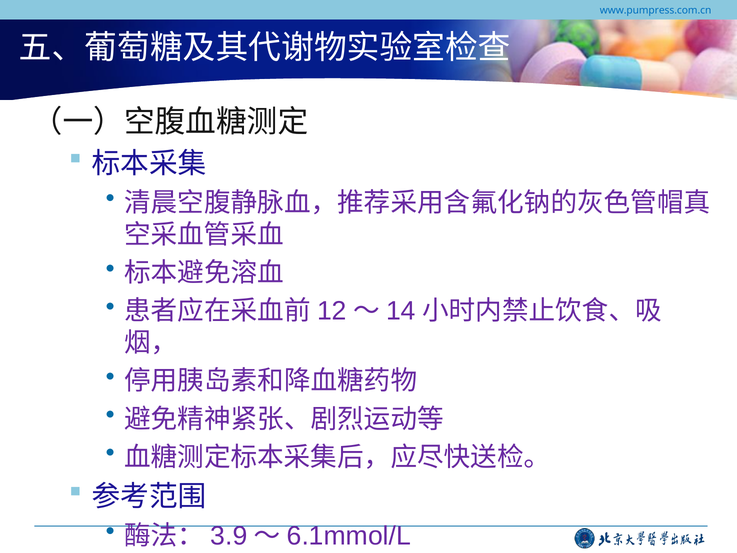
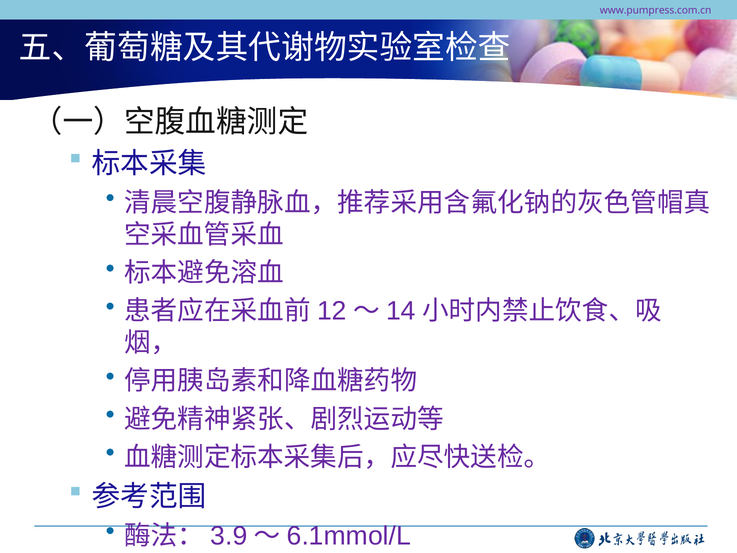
www.pumpress.com.cn colour: blue -> purple (656, 11)
